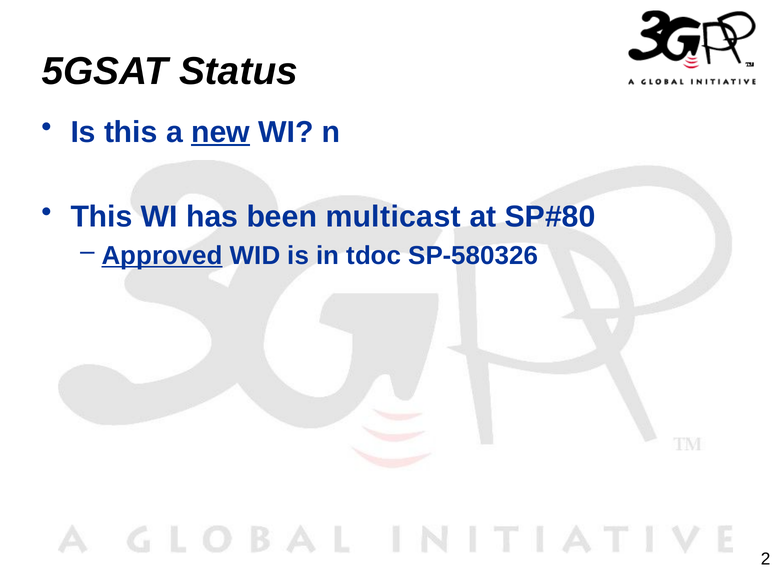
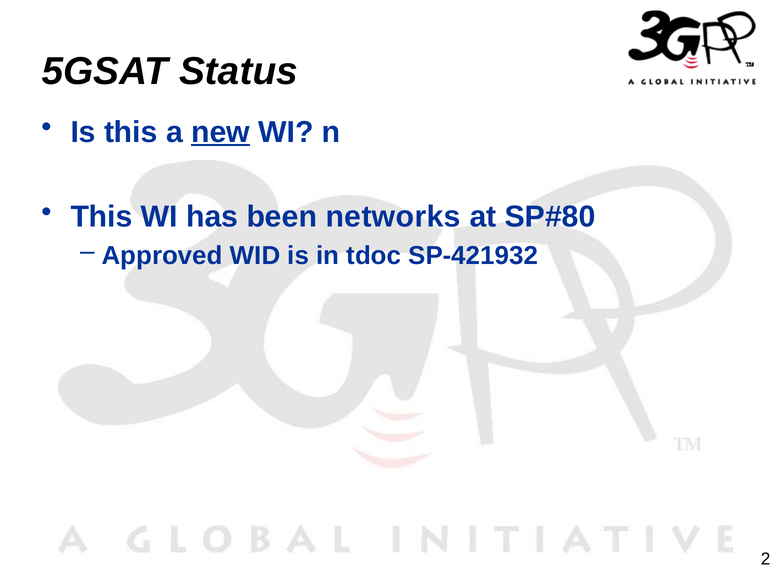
multicast: multicast -> networks (393, 217)
Approved underline: present -> none (162, 255)
SP-580326: SP-580326 -> SP-421932 (473, 255)
